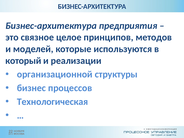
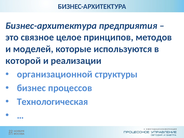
который: который -> которой (23, 61)
